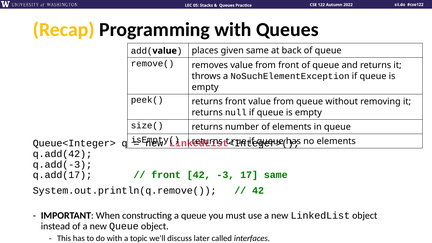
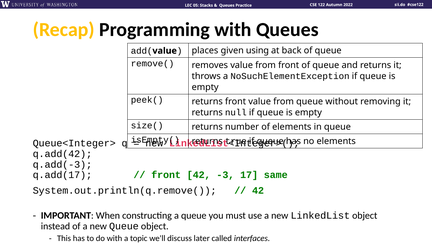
given same: same -> using (257, 51)
